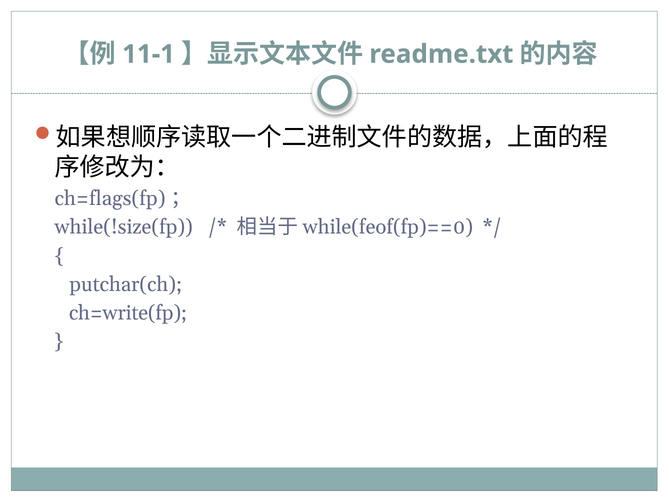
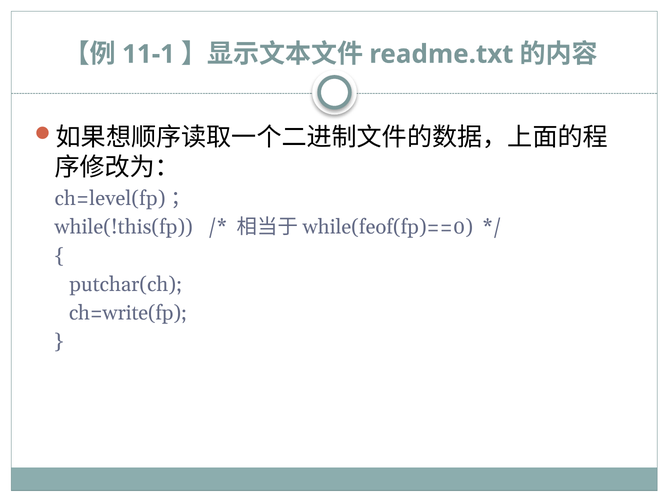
ch=flags(fp: ch=flags(fp -> ch=level(fp (110, 198)
while(!size(fp: while(!size(fp -> while(!this(fp (124, 227)
